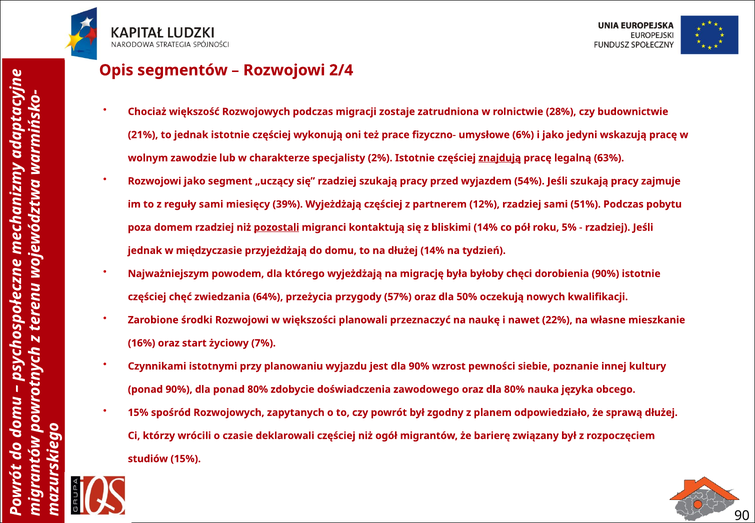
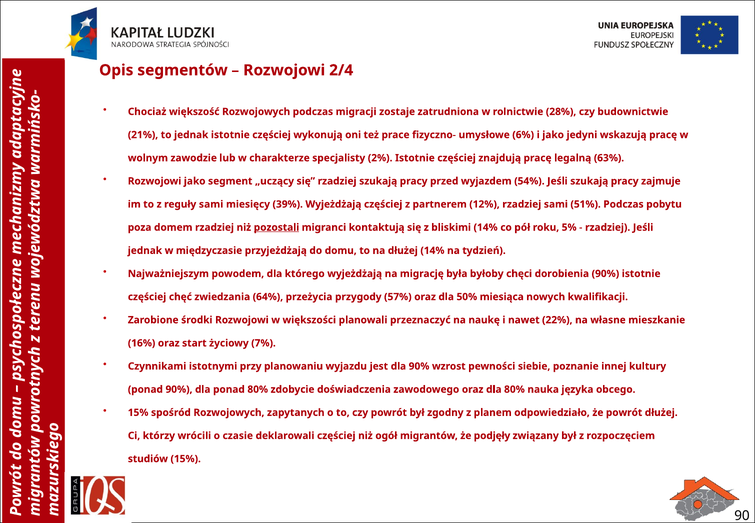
znajdują underline: present -> none (500, 158)
oczekują: oczekują -> miesiąca (502, 297)
że sprawą: sprawą -> powrót (624, 412)
barierę: barierę -> podjęły (492, 435)
